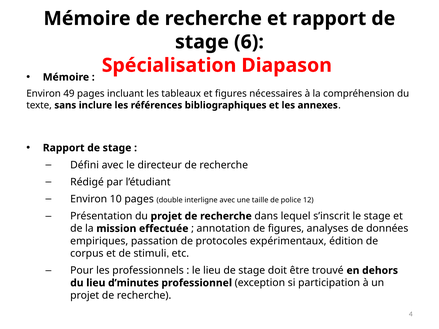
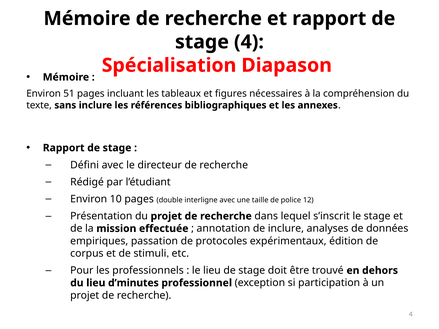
stage 6: 6 -> 4 (249, 42)
49: 49 -> 51 (69, 94)
de figures: figures -> inclure (286, 229)
